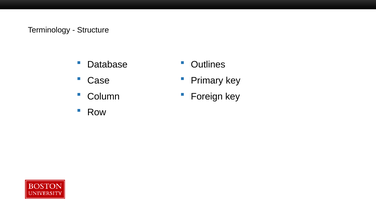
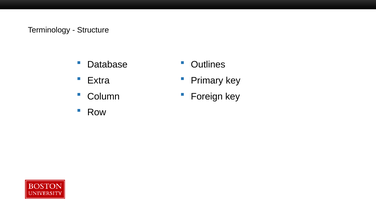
Case: Case -> Extra (98, 81)
